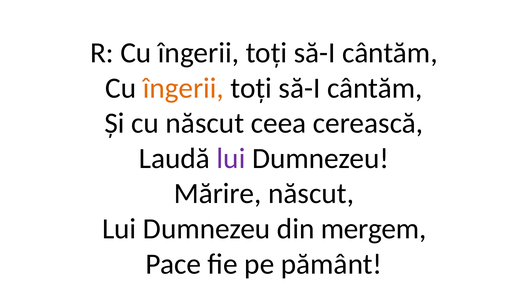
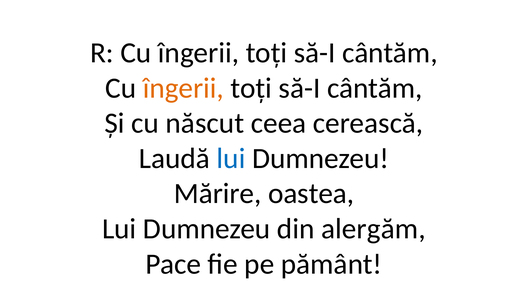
lui colour: purple -> blue (231, 158)
Mărire născut: născut -> oastea (311, 194)
mergem: mergem -> alergăm (373, 229)
